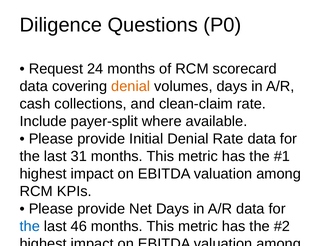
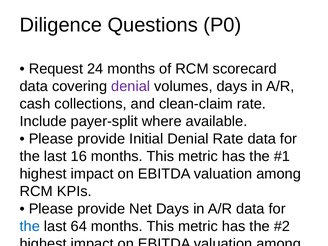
denial colour: orange -> purple (131, 86)
31: 31 -> 16 (79, 156)
46: 46 -> 64 (79, 226)
